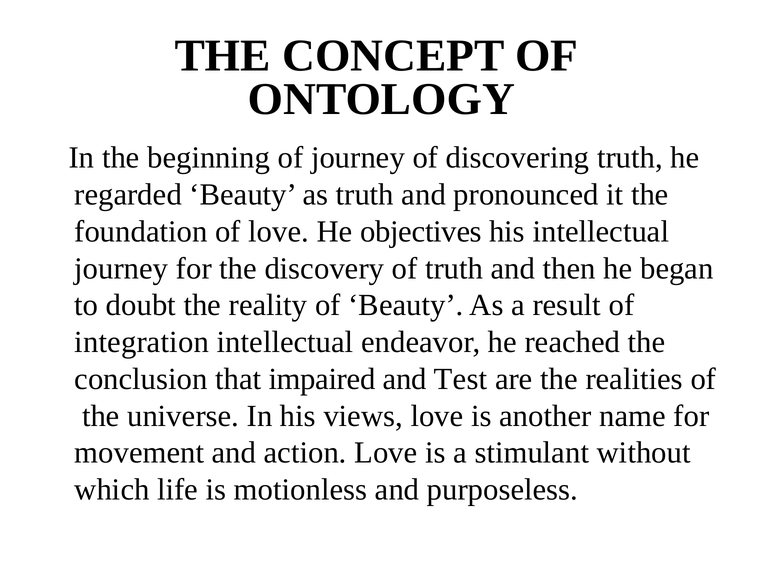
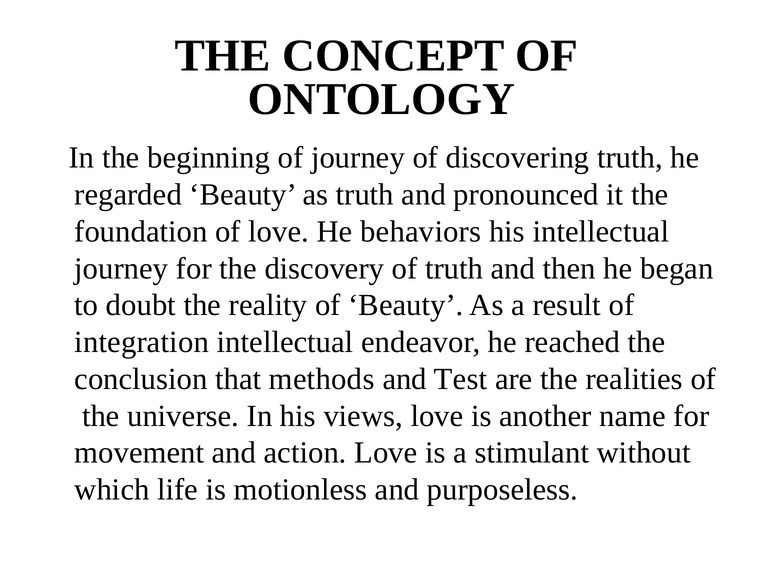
objectives: objectives -> behaviors (421, 232)
impaired: impaired -> methods (322, 379)
